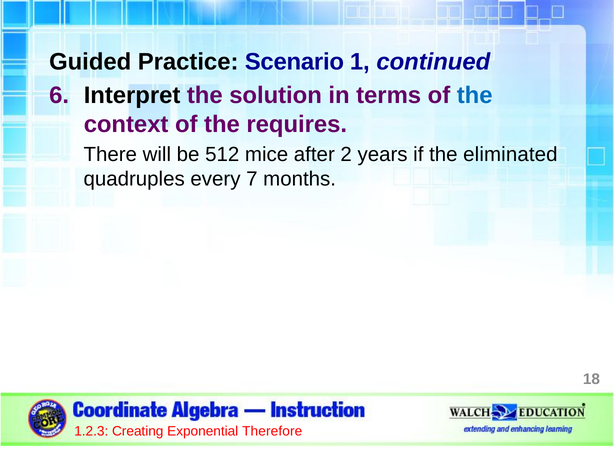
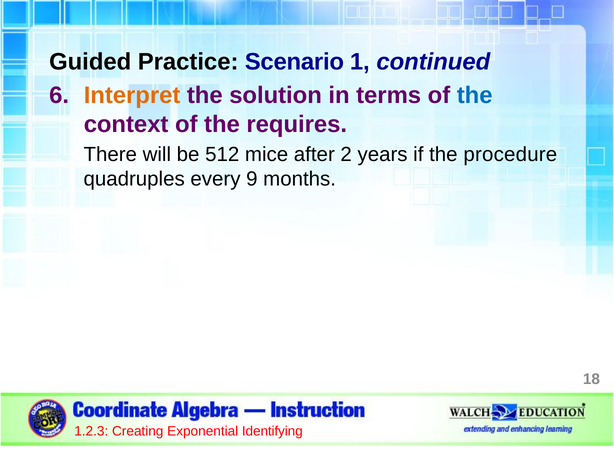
Interpret colour: black -> orange (132, 96)
eliminated: eliminated -> procedure (510, 155)
7: 7 -> 9 (252, 179)
Therefore: Therefore -> Identifying (272, 432)
